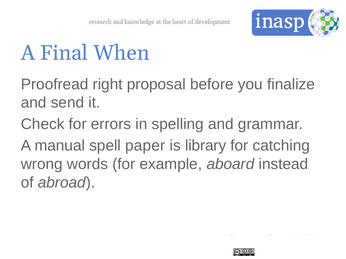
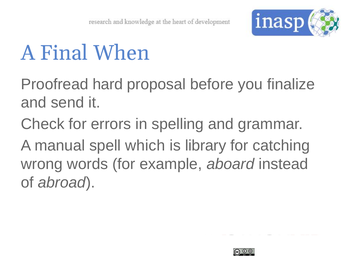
right: right -> hard (108, 84)
paper: paper -> which (145, 146)
